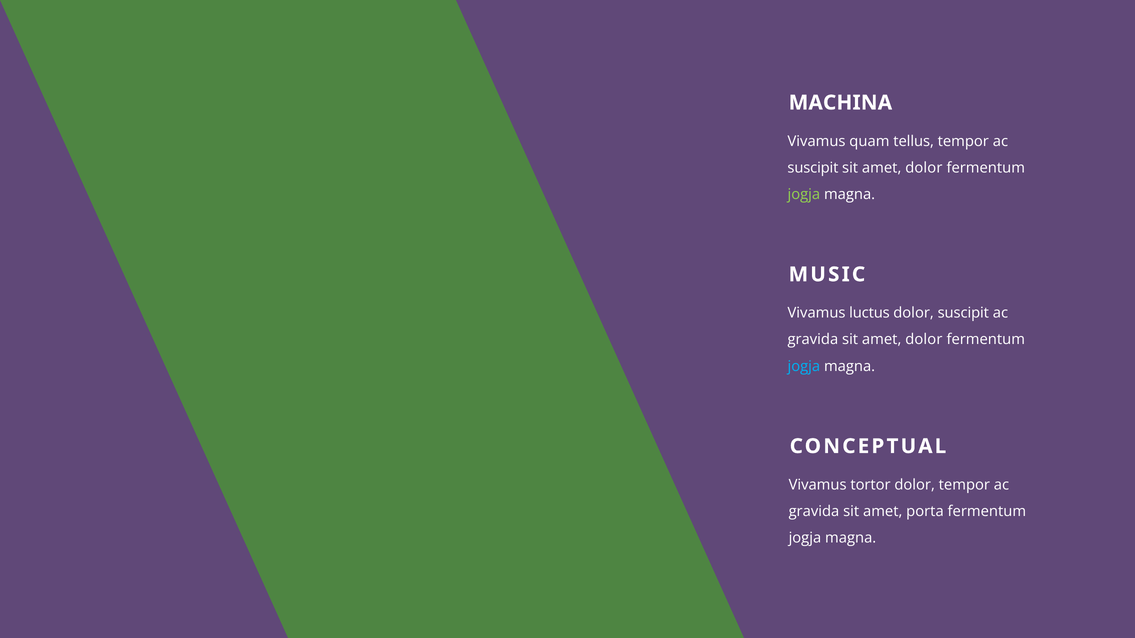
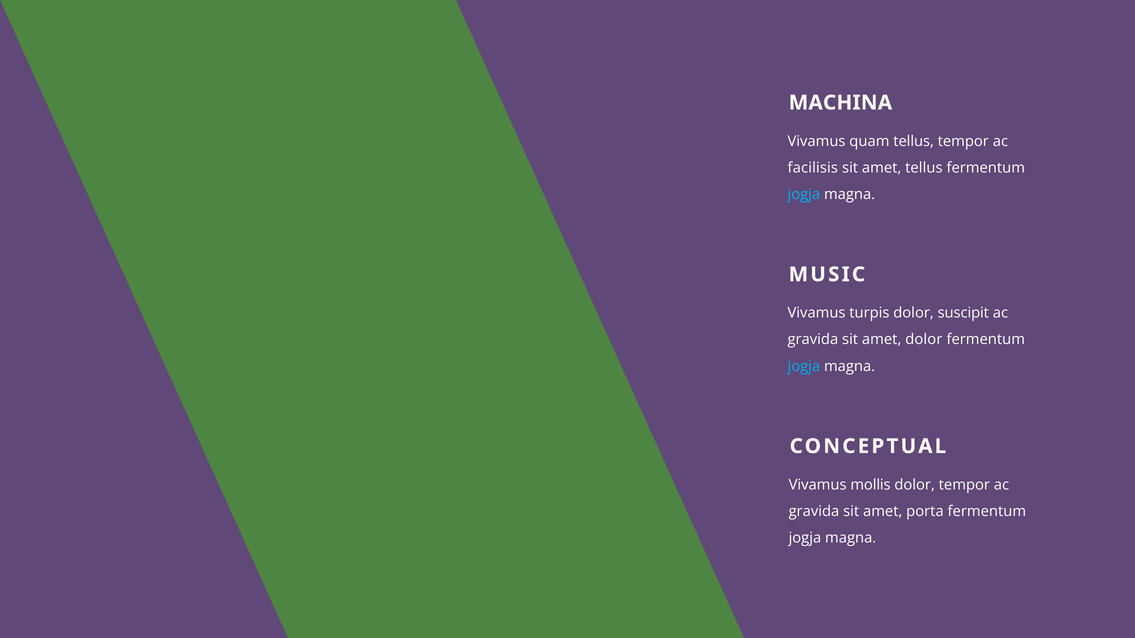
suscipit: suscipit -> facilisis (813, 168)
dolor: dolor -> tellus (924, 168)
jogja colour: light green -> light blue (804, 195)
luctus: luctus -> turpis (869, 313)
tortor: tortor -> mollis (871, 485)
